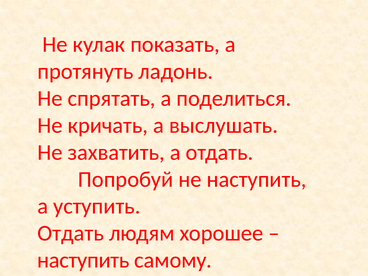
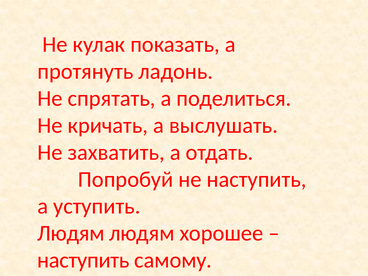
Отдать: Отдать -> Людям (71, 233)
